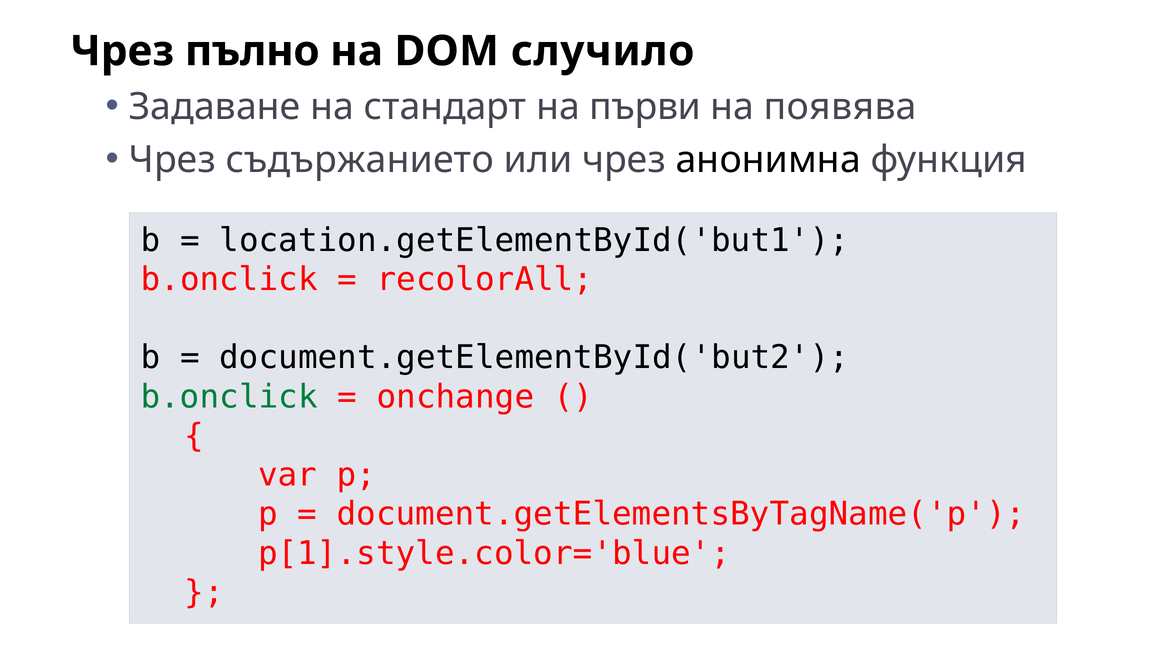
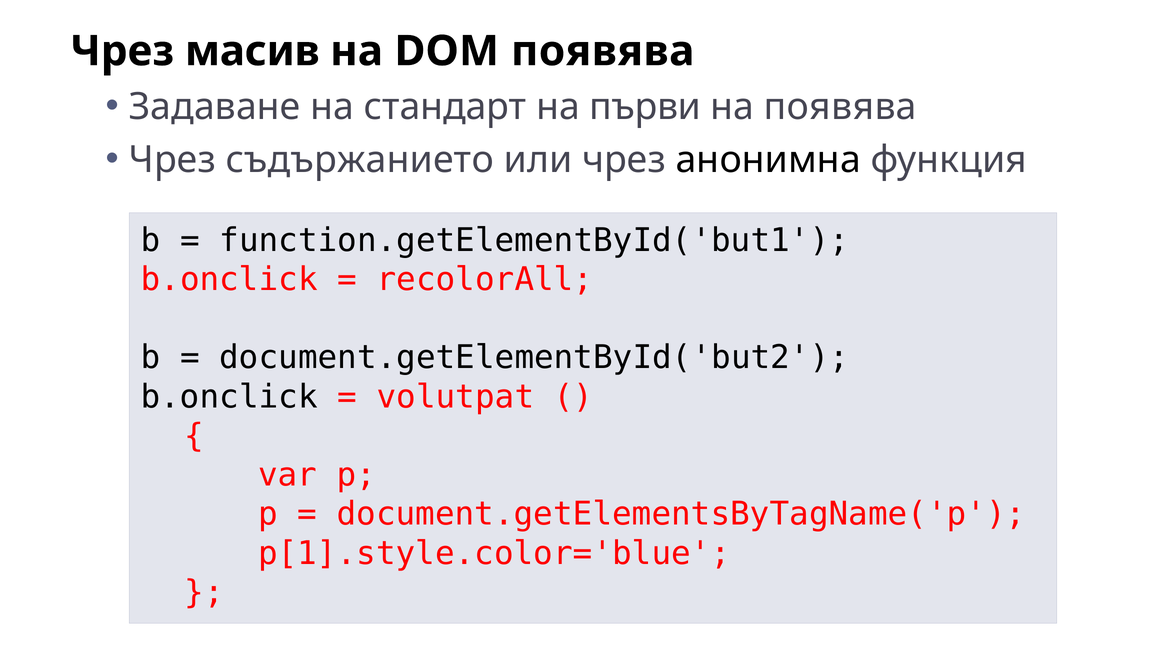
пълно: пълно -> масив (252, 51)
DOM случило: случило -> появява (603, 51)
location.getElementById('but1: location.getElementById('but1 -> function.getElementById('but1 (534, 240)
b.onclick colour: green -> black (229, 397)
onchange: onchange -> volutpat (455, 397)
